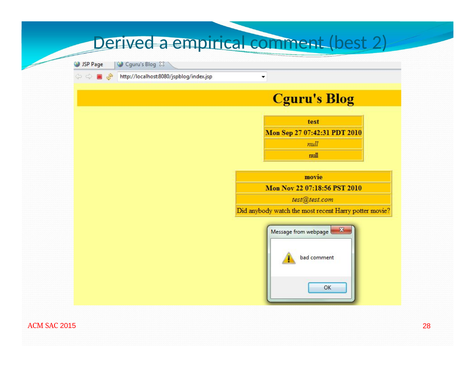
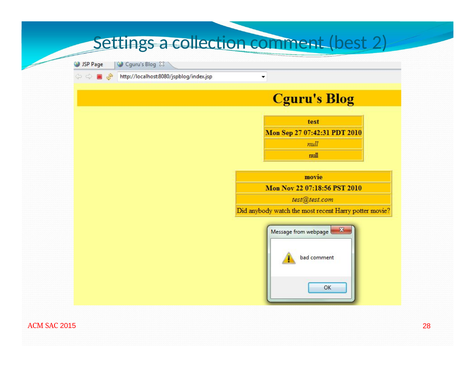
Derived: Derived -> Settings (124, 43)
empirical: empirical -> collection (209, 43)
